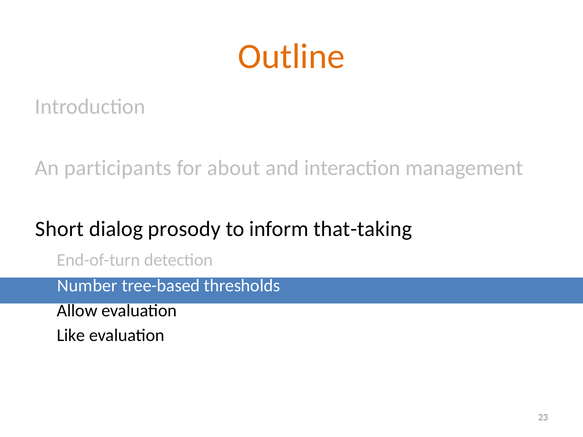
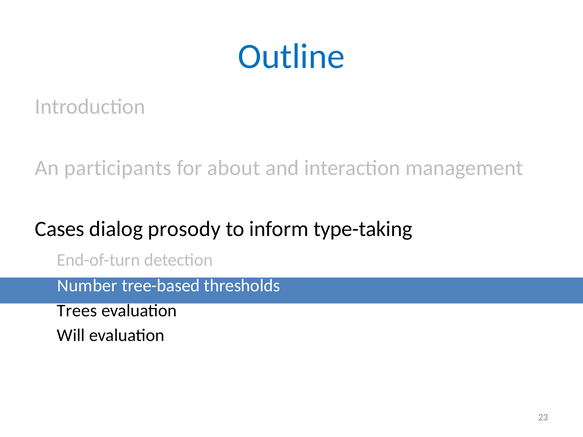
Outline colour: orange -> blue (291, 56)
Short: Short -> Cases (60, 229)
that-taking: that-taking -> type-taking (363, 229)
Allow: Allow -> Trees (77, 311)
Like: Like -> Will (71, 336)
